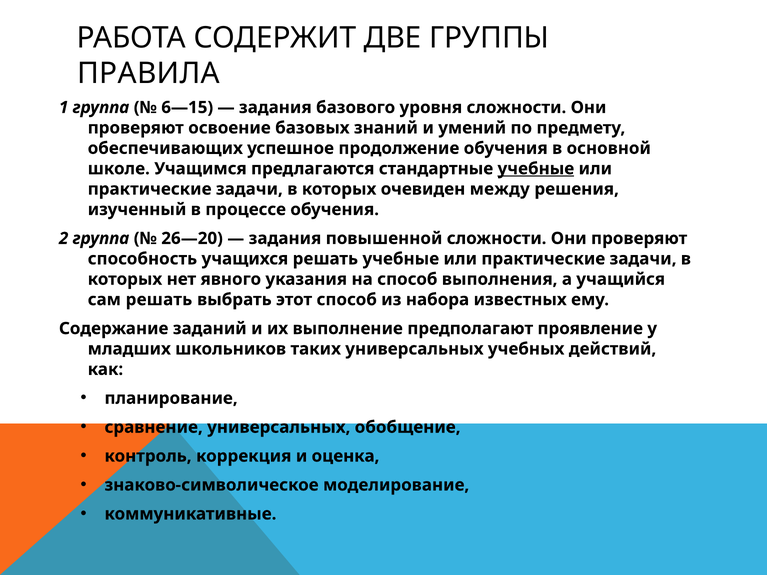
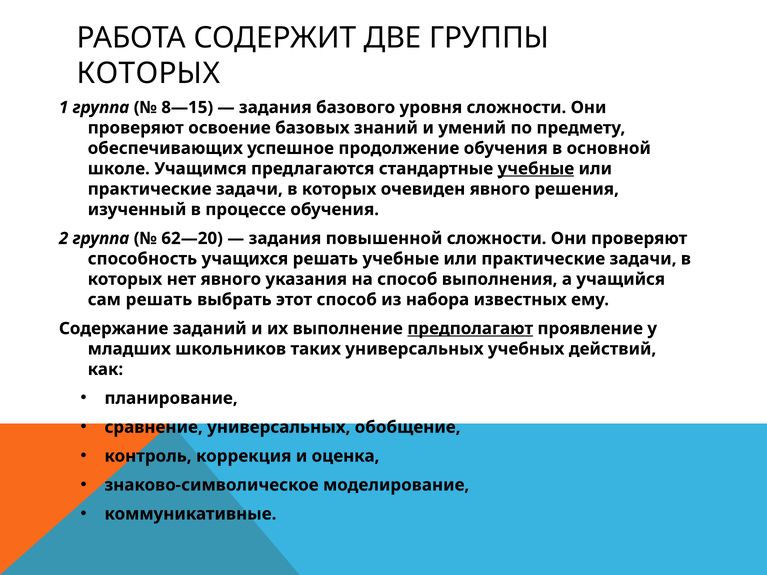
ПРАВИЛА: ПРАВИЛА -> КОТОРЫХ (148, 74)
6—15: 6—15 -> 8—15 (187, 107)
очевиден между: между -> явного (500, 189)
26—20: 26—20 -> 62—20 (192, 238)
предполагают underline: none -> present (470, 329)
